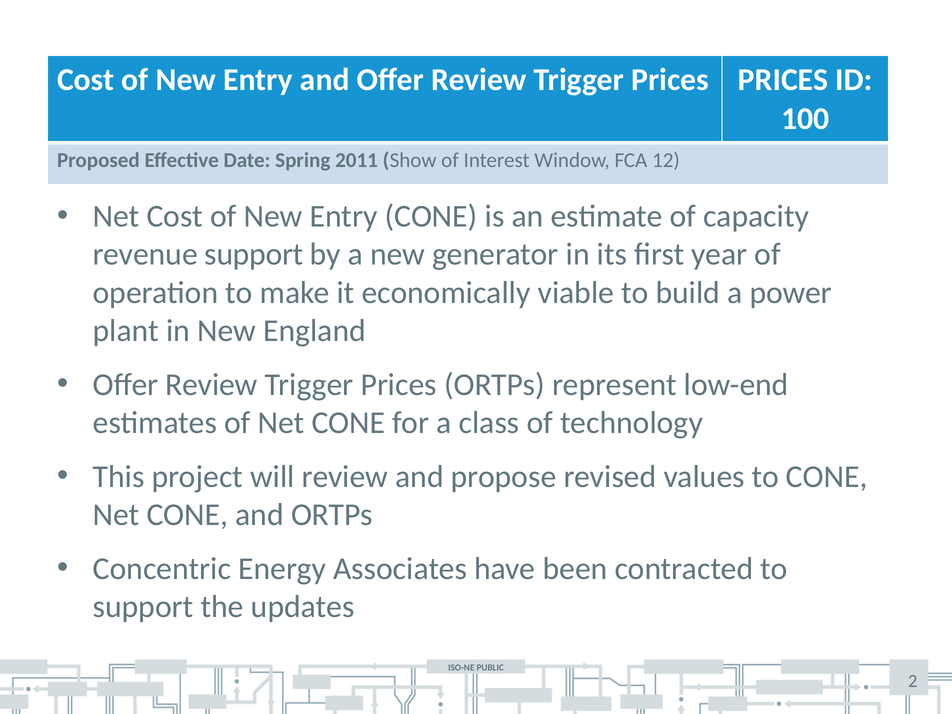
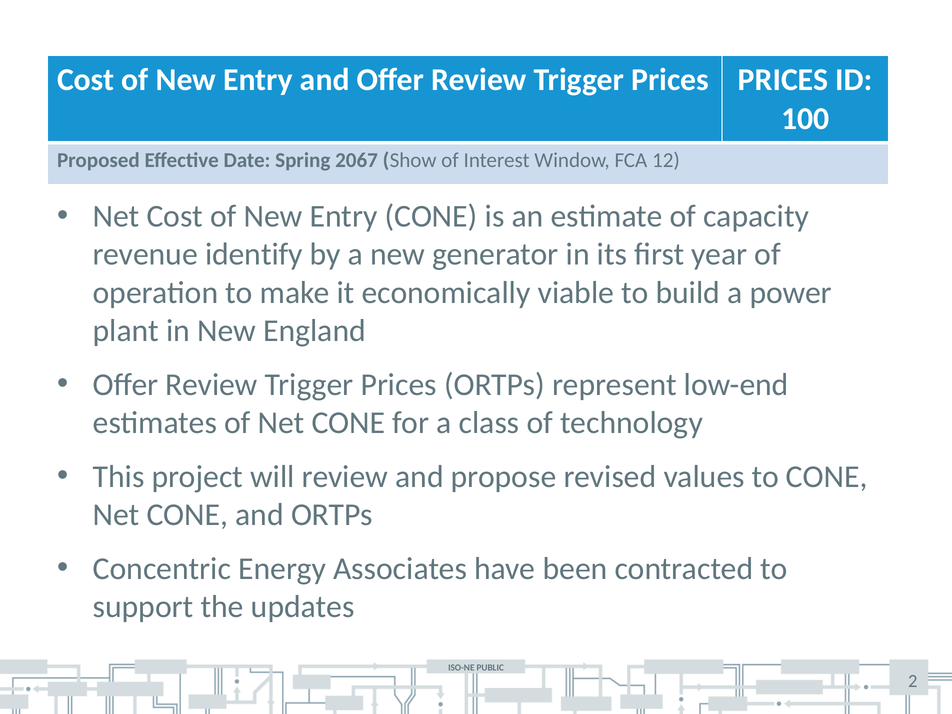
2011: 2011 -> 2067 (357, 160)
revenue support: support -> identify (254, 255)
